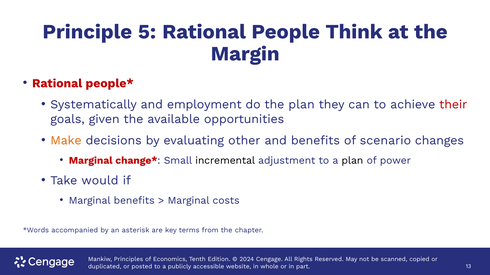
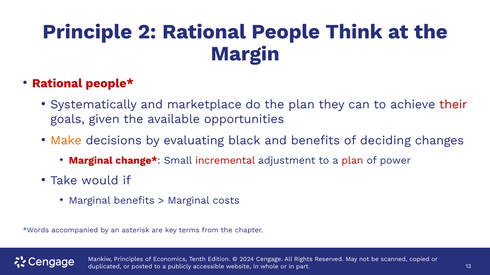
5: 5 -> 2 (147, 32)
employment: employment -> marketplace (204, 105)
other: other -> black (244, 141)
scenario: scenario -> deciding (385, 141)
incremental colour: black -> red (225, 161)
plan colour: black -> red (352, 161)
